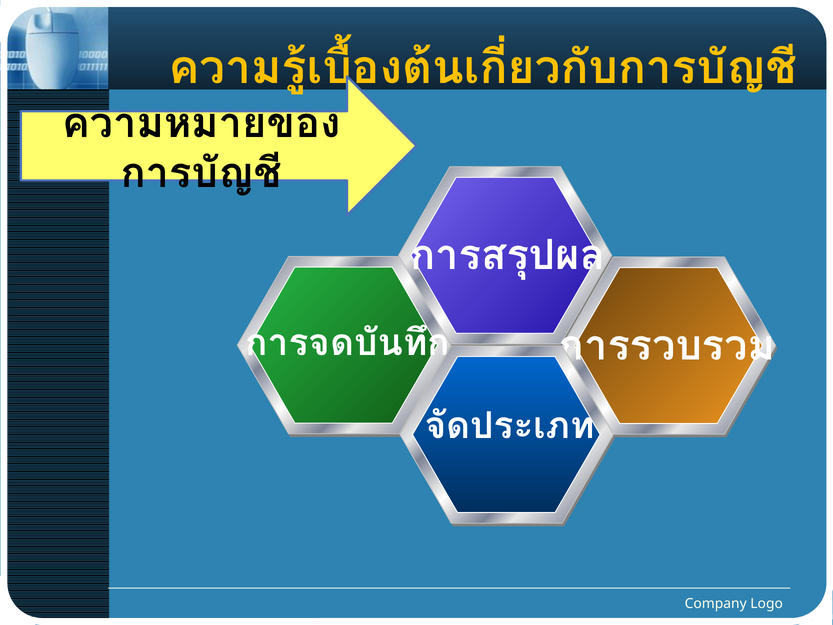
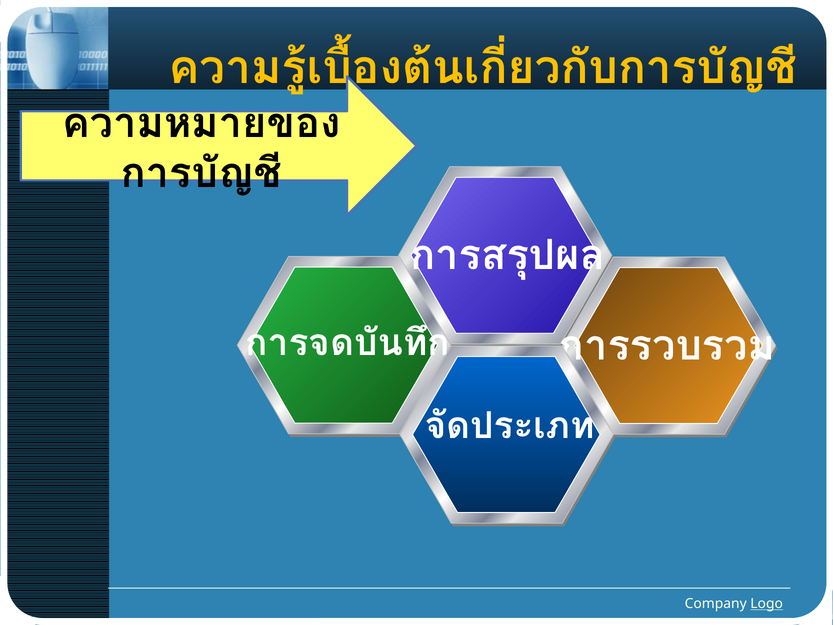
Logo underline: none -> present (767, 604)
